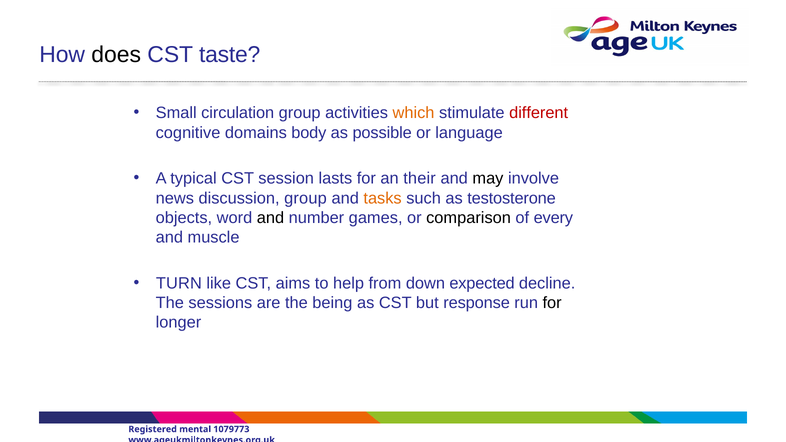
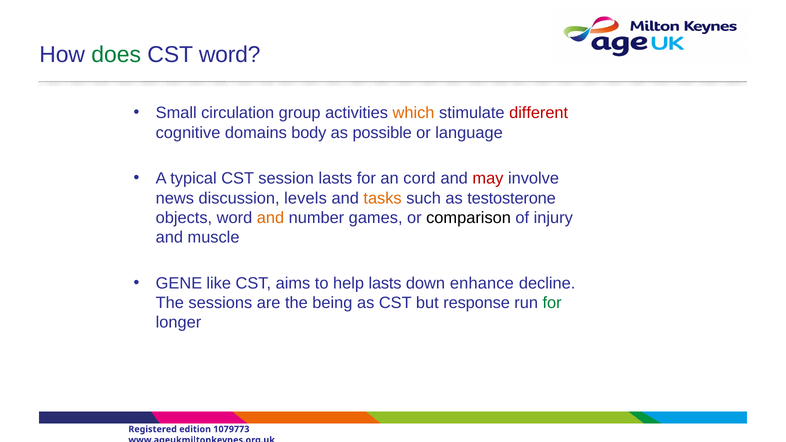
does colour: black -> green (116, 55)
CST taste: taste -> word (230, 55)
their: their -> cord (420, 179)
may colour: black -> red (488, 179)
discussion group: group -> levels (305, 198)
and colour: black -> orange (270, 218)
every: every -> injury (553, 218)
TURN: TURN -> GENE (179, 283)
help from: from -> lasts (385, 283)
expected: expected -> enhance (482, 283)
for colour: black -> green (552, 303)
mental: mental -> edition (195, 429)
